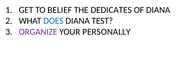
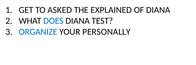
BELIEF: BELIEF -> ASKED (60, 10)
DEDICATES: DEDICATES -> EXPLAINED (111, 10)
ORGANIZE colour: purple -> blue (38, 32)
